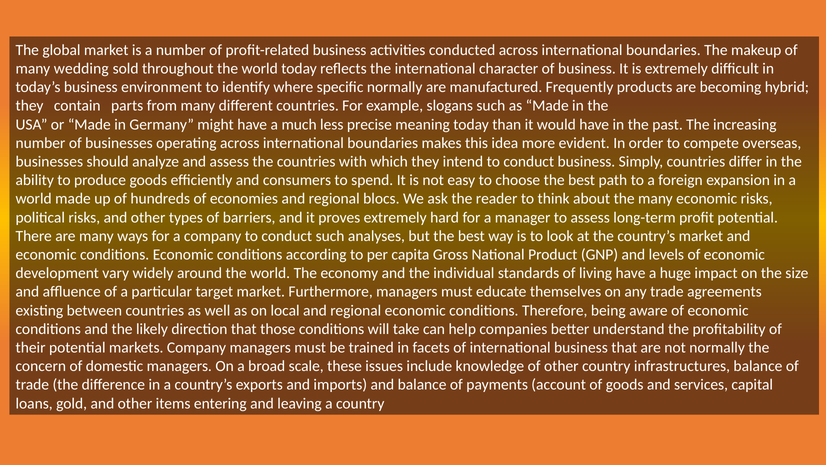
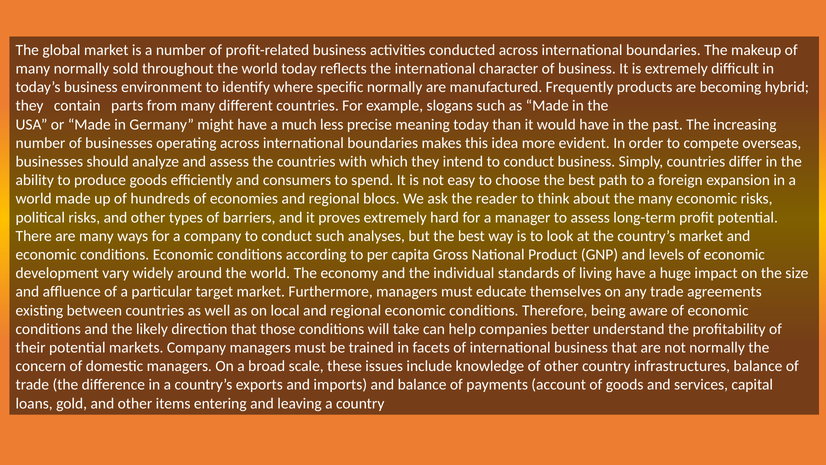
many wedding: wedding -> normally (81, 69)
